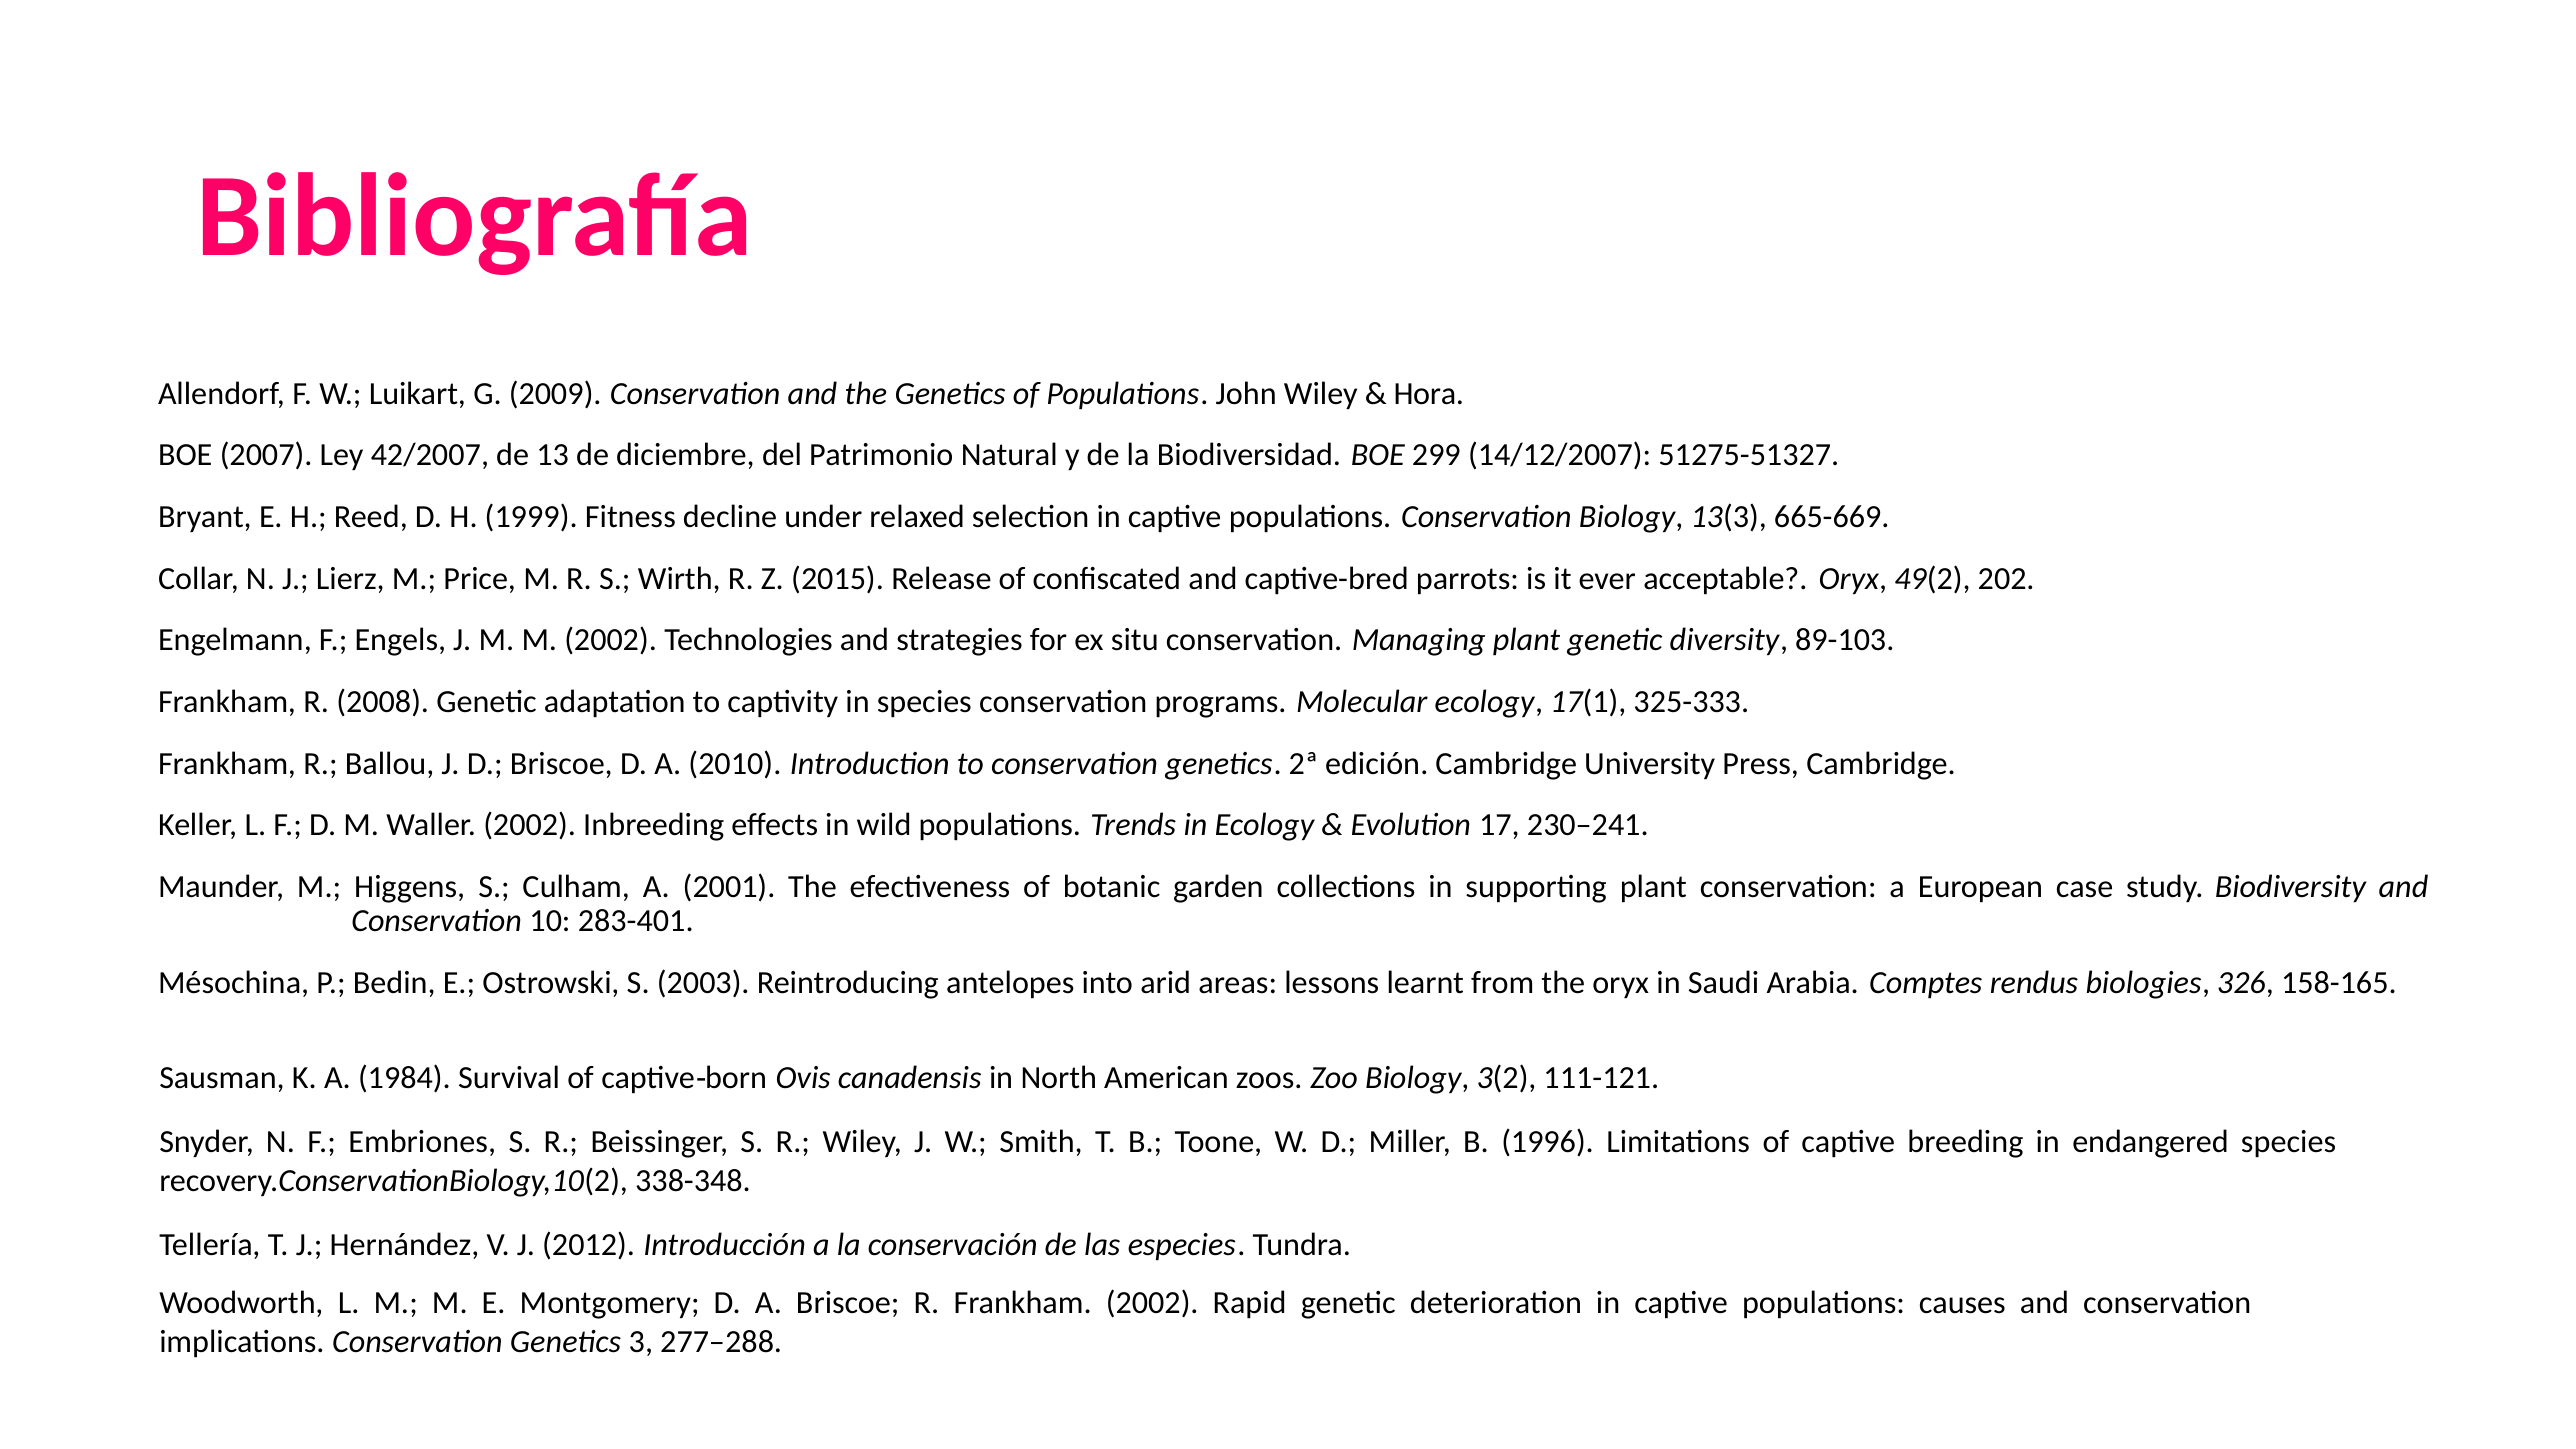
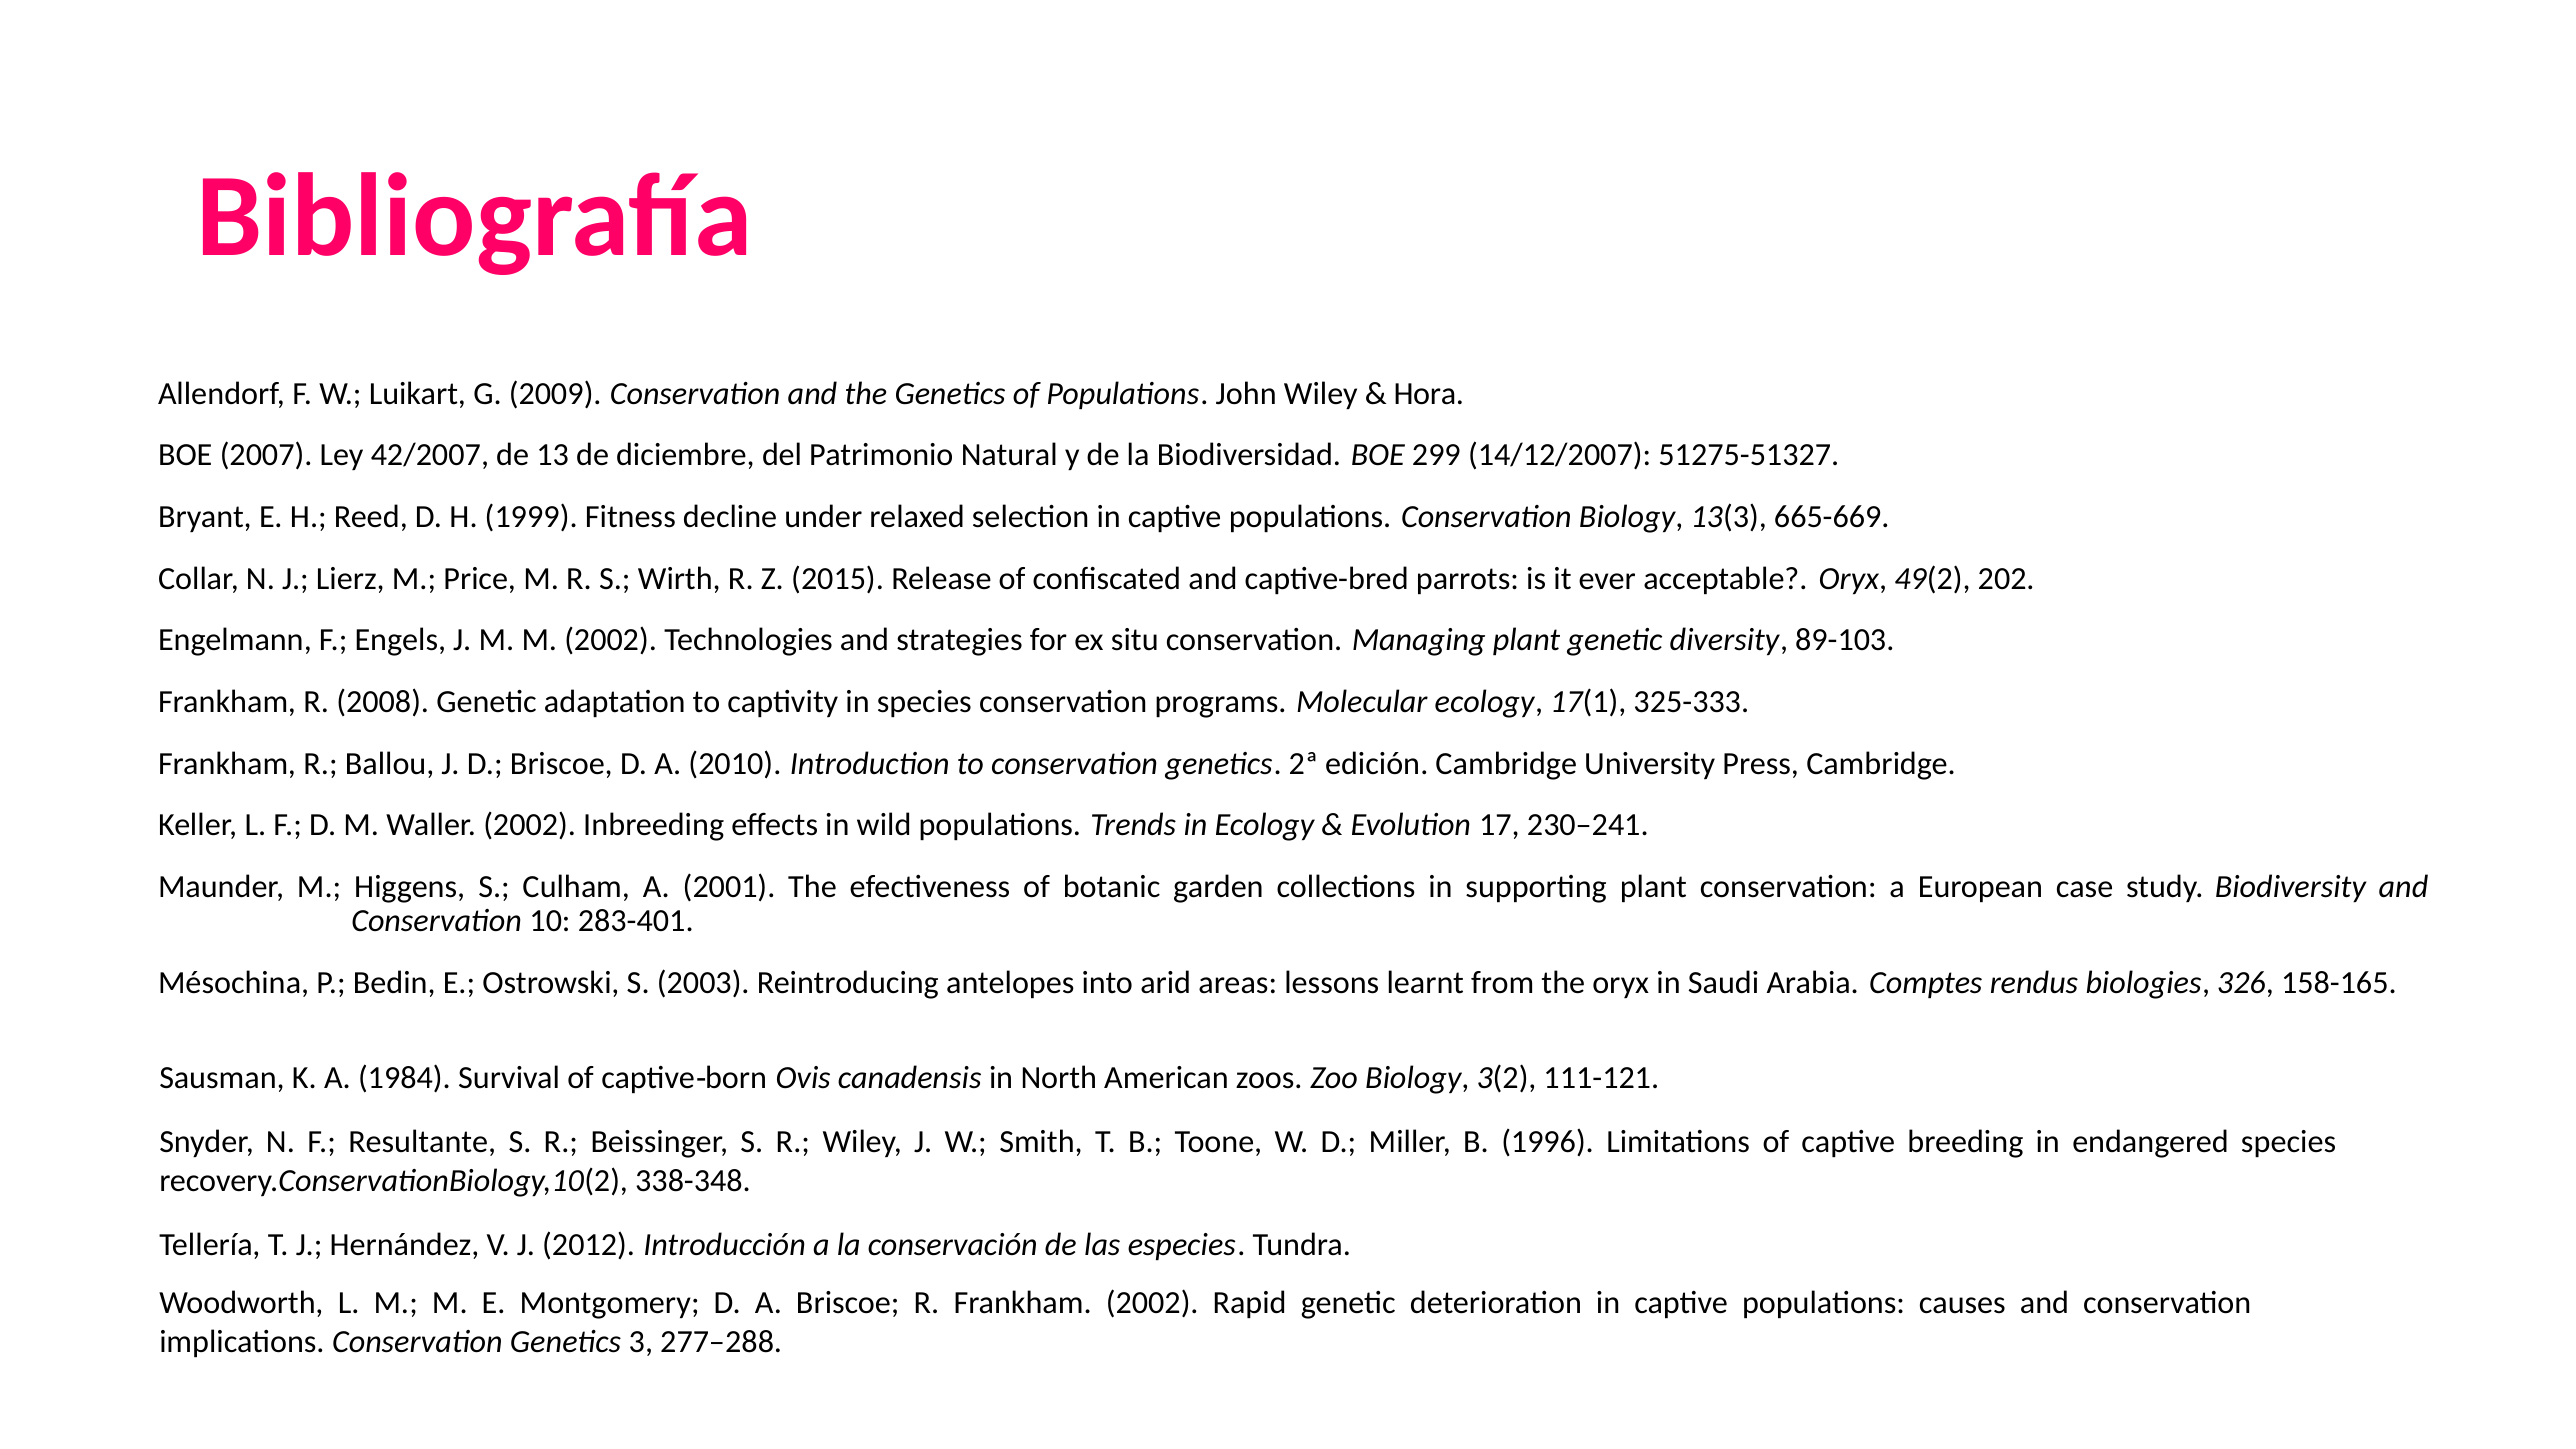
Embriones: Embriones -> Resultante (422, 1142)
